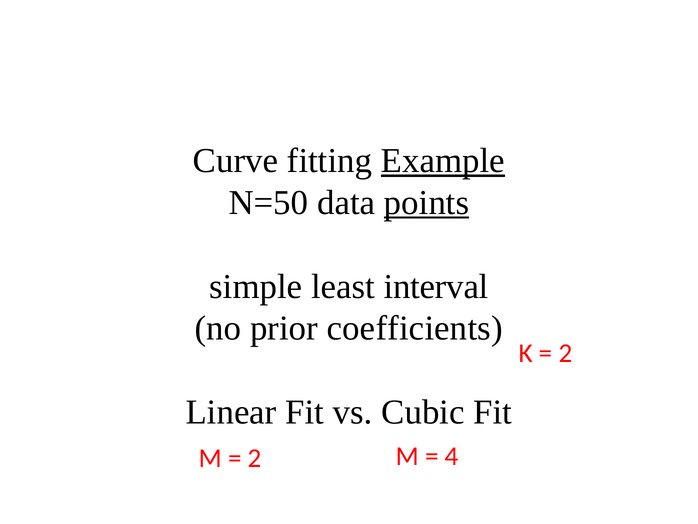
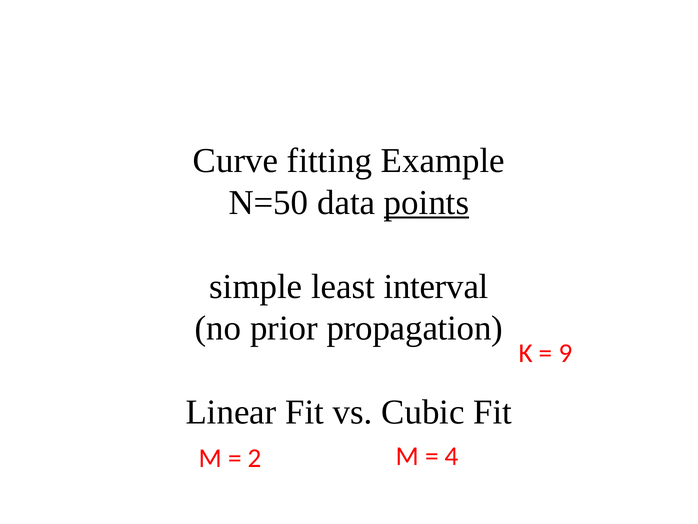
Example underline: present -> none (443, 161)
coefficients: coefficients -> propagation (415, 328)
2: 2 -> 9 (565, 353)
